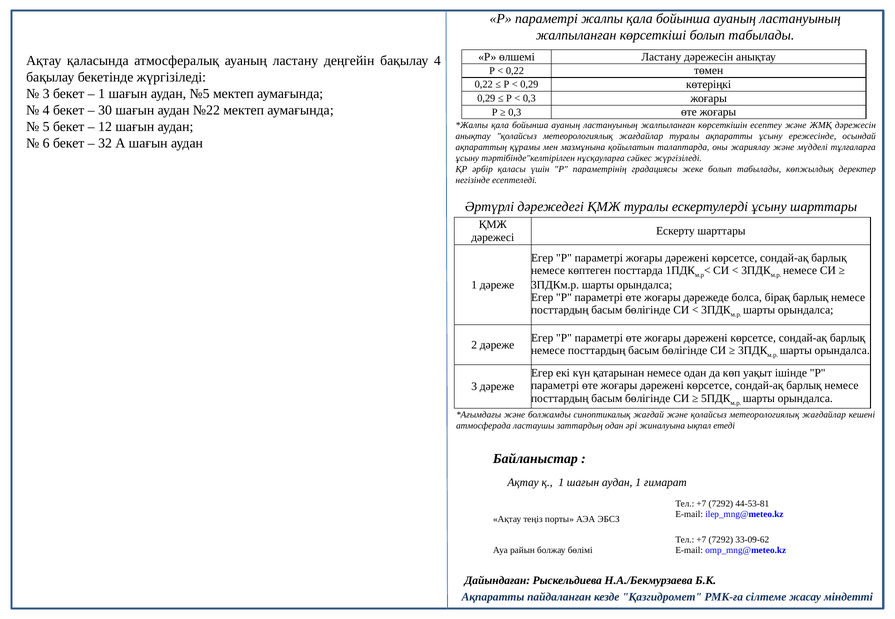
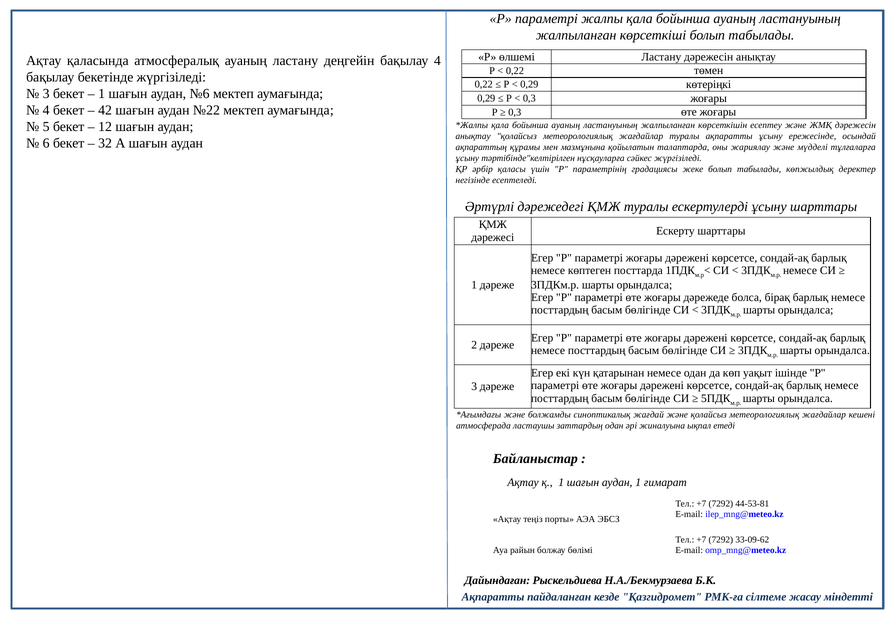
№5: №5 -> №6 (200, 94)
30: 30 -> 42 (105, 110)
